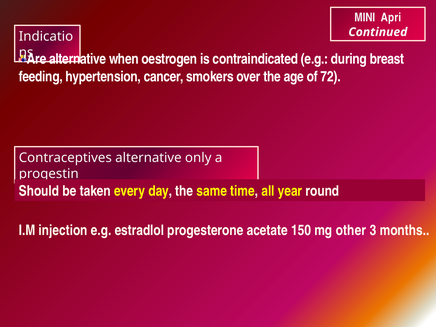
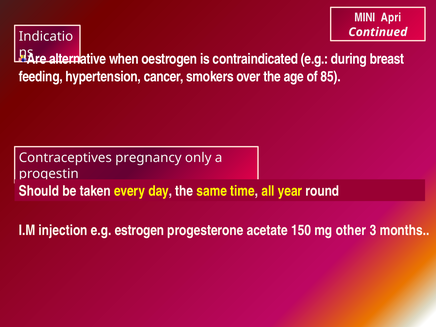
72: 72 -> 85 (331, 77)
Contraceptives alternative: alternative -> pregnancy (148, 158)
estradlol: estradlol -> estrogen (139, 230)
